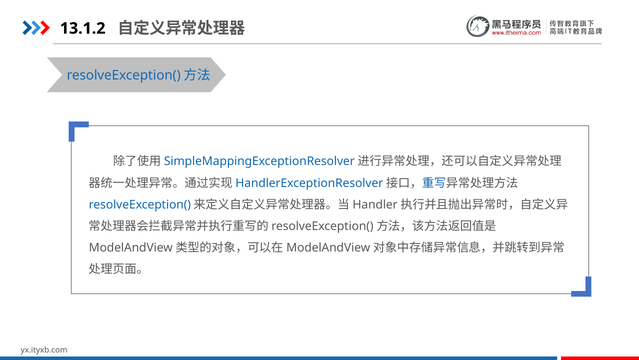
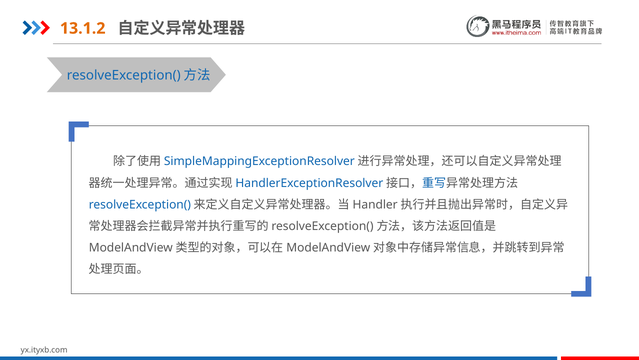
13.1.2 colour: black -> orange (83, 28)
